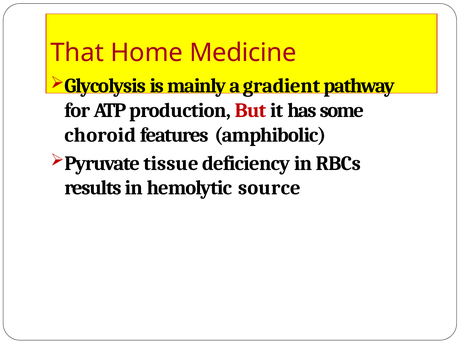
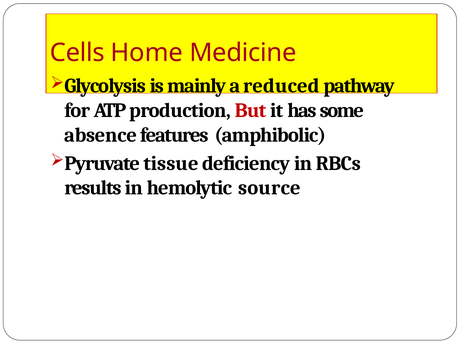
That: That -> Cells (77, 53)
gradient: gradient -> reduced (281, 86)
choroid: choroid -> absence (101, 135)
